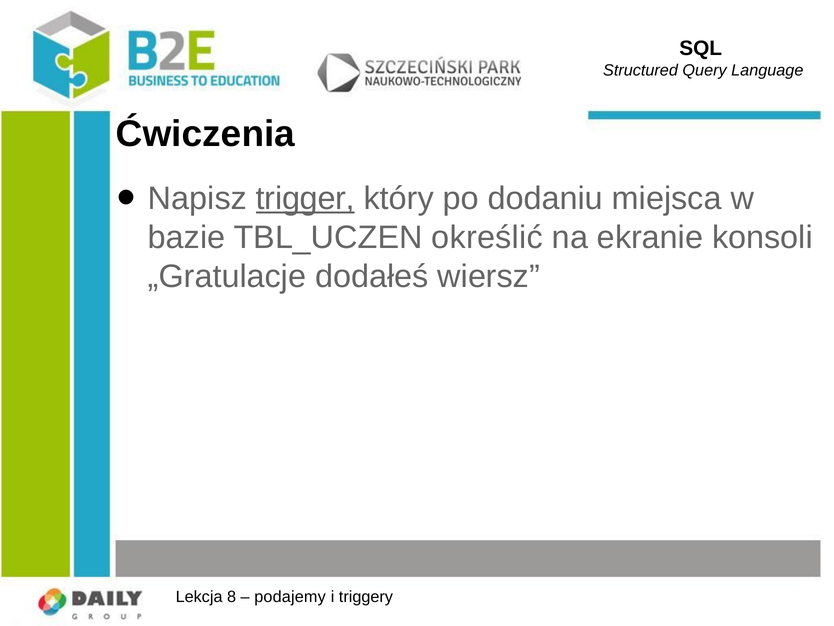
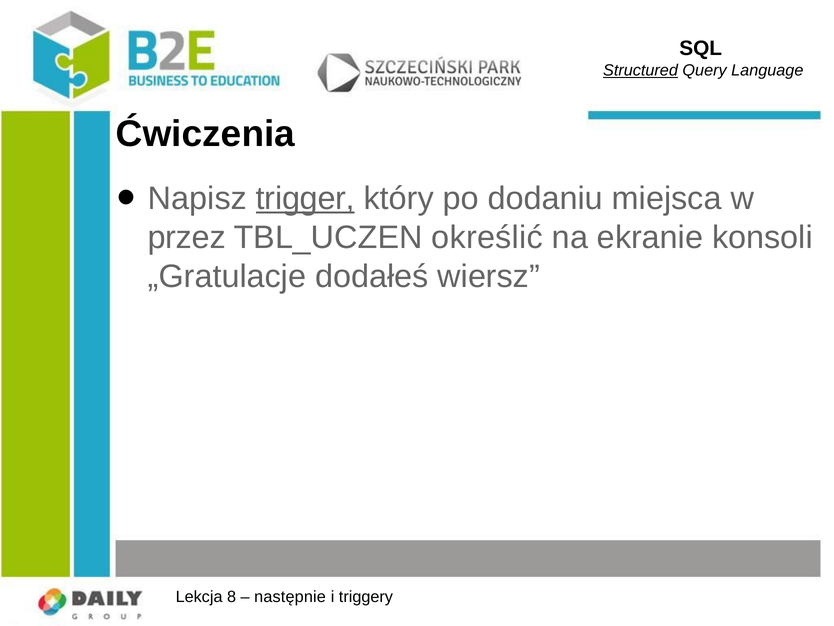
Structured underline: none -> present (641, 70)
bazie: bazie -> przez (187, 237)
podajemy: podajemy -> następnie (290, 597)
